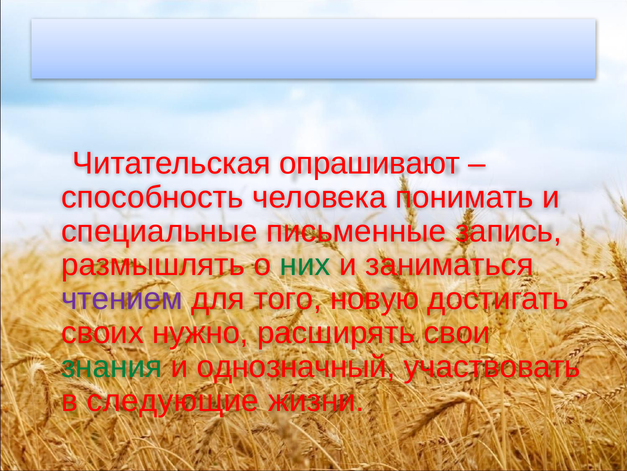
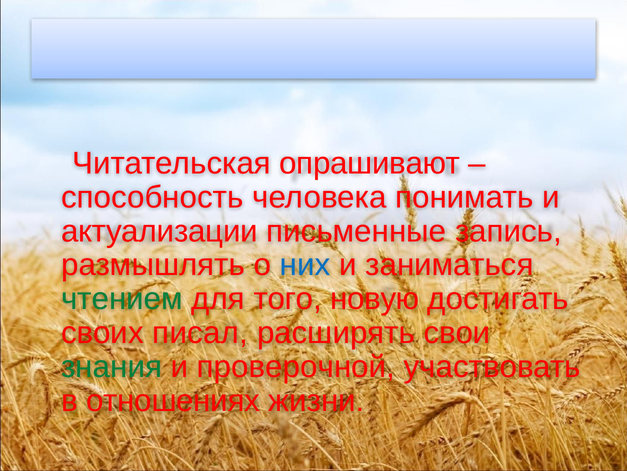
специальные: специальные -> актуализации (160, 231)
них colour: green -> blue (305, 265)
чтением colour: purple -> green (122, 299)
нужно: нужно -> писал (200, 332)
однозначный: однозначный -> проверочной (296, 366)
следующие: следующие -> отношениях (173, 400)
